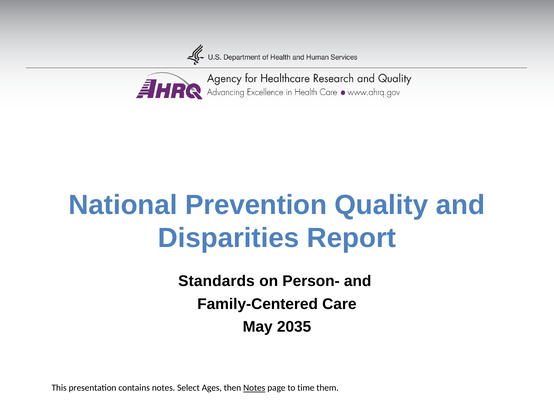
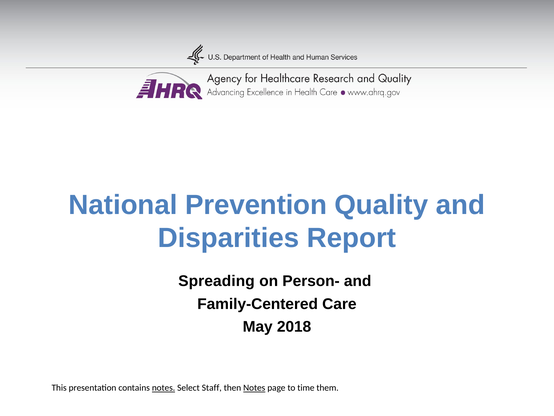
Standards: Standards -> Spreading (216, 281)
2035: 2035 -> 2018 (294, 326)
notes underline: none -> present (164, 387)
Ages: Ages -> Staff (212, 387)
